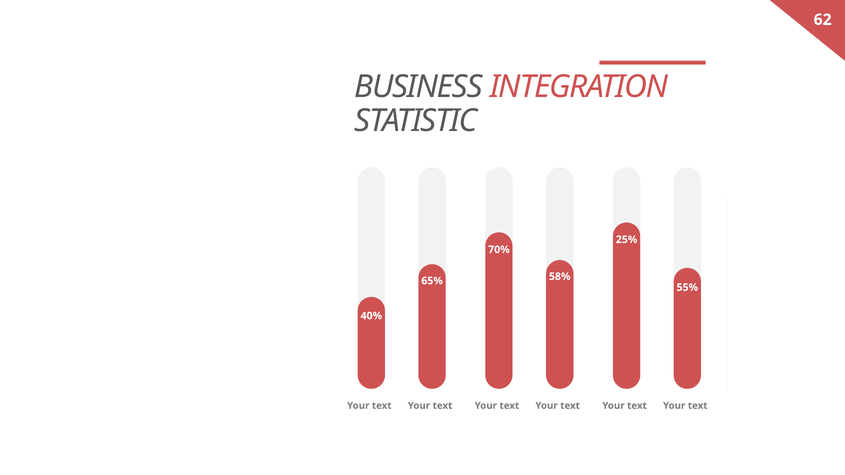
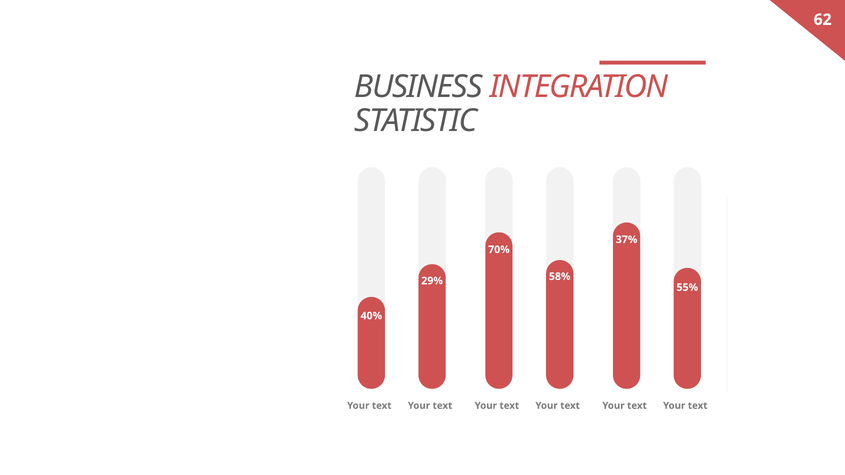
25%: 25% -> 37% (627, 240)
65%: 65% -> 29% (432, 281)
